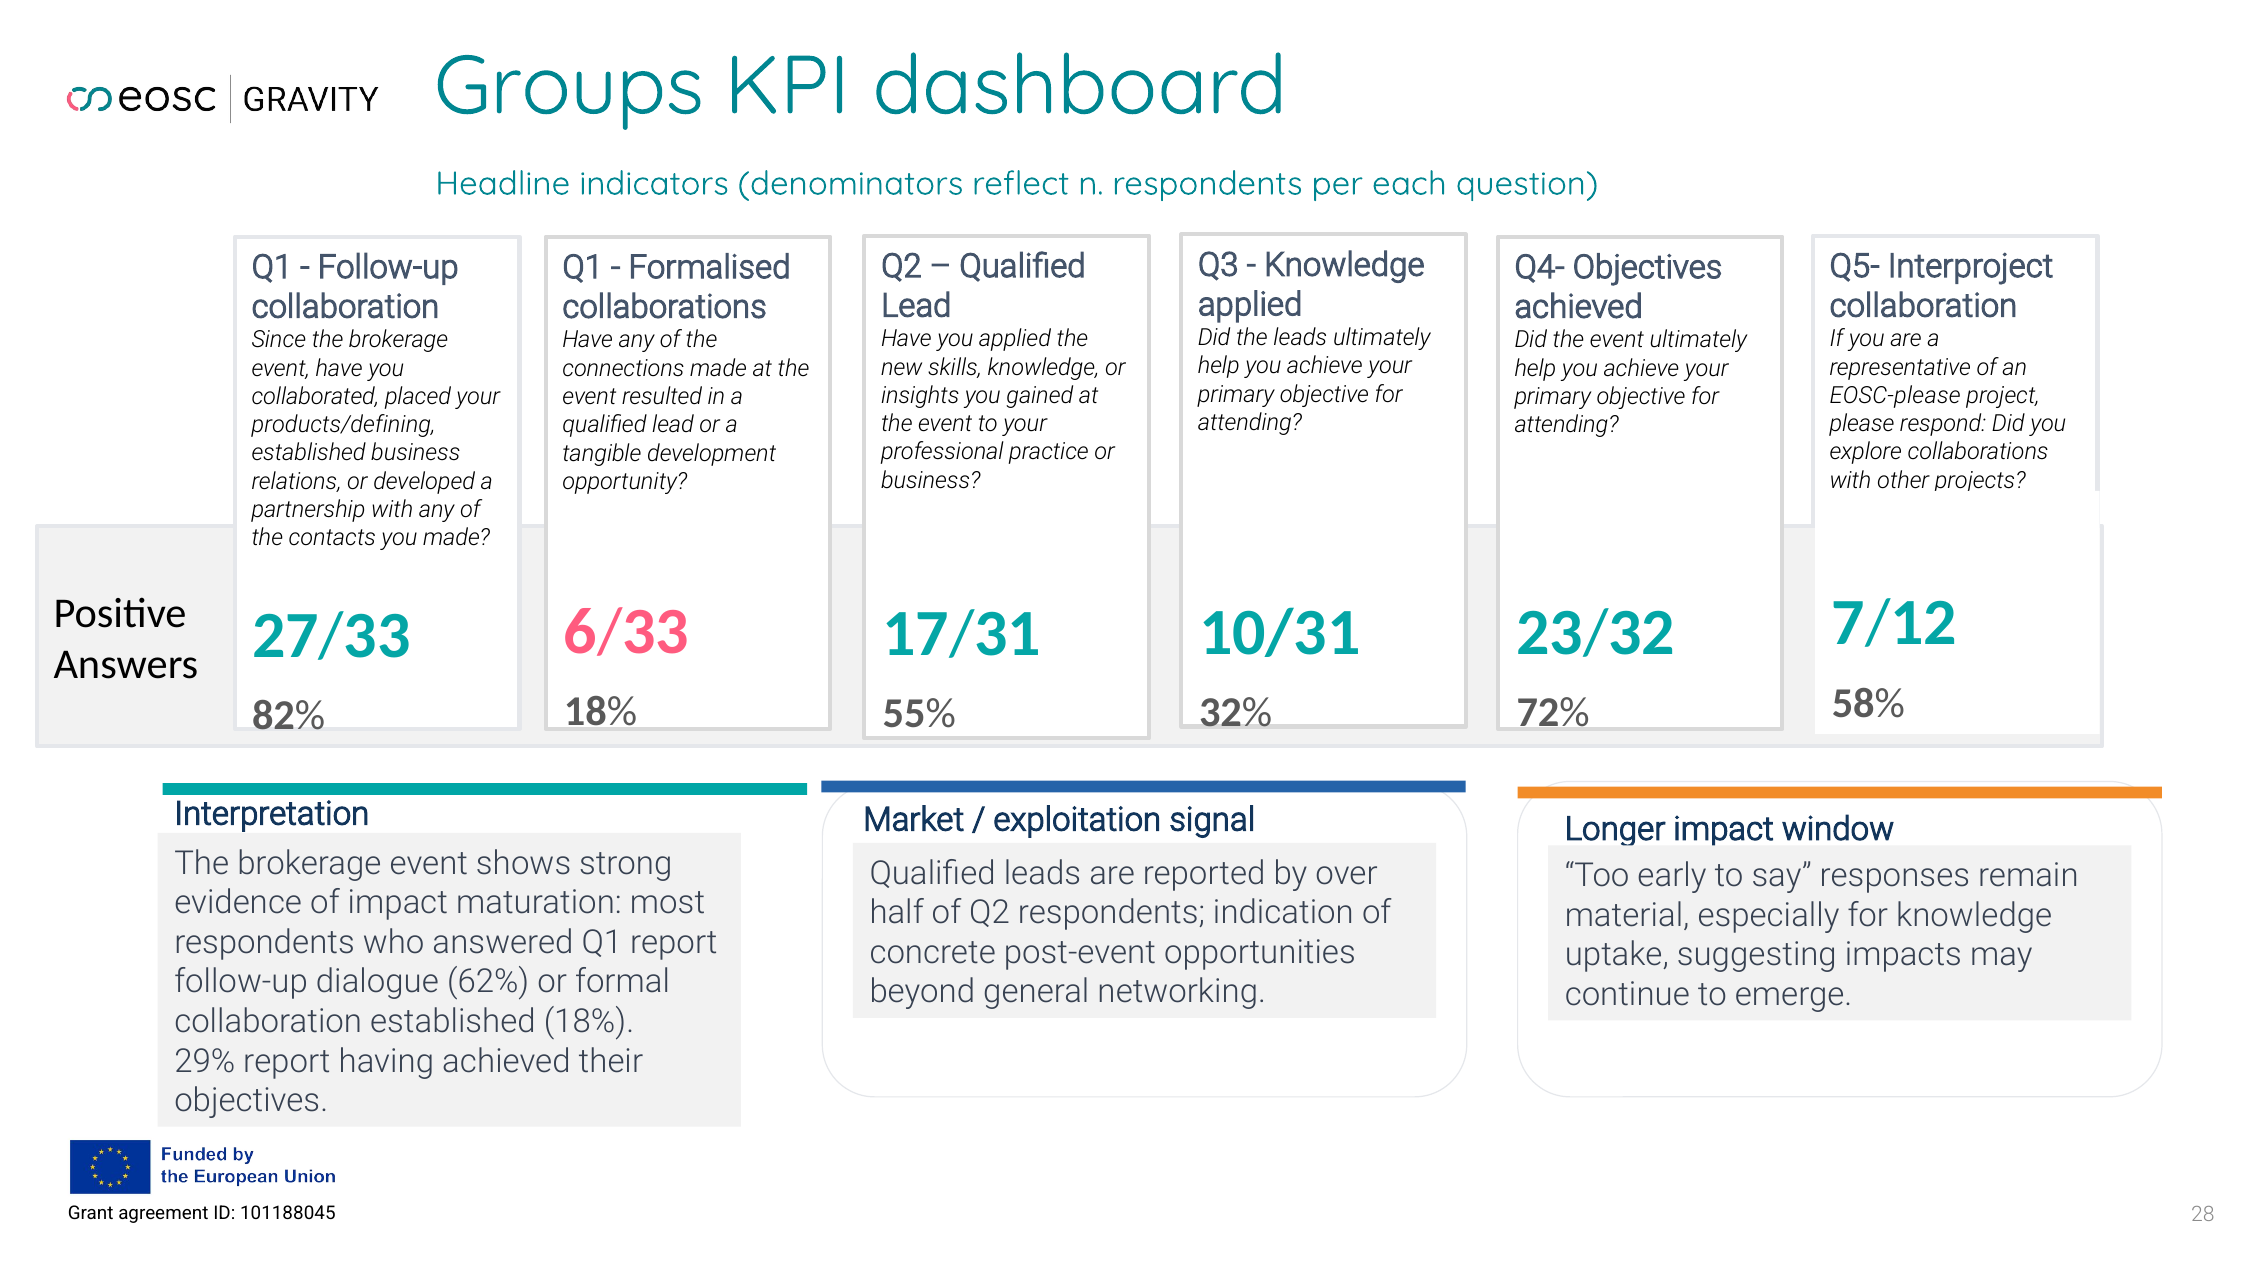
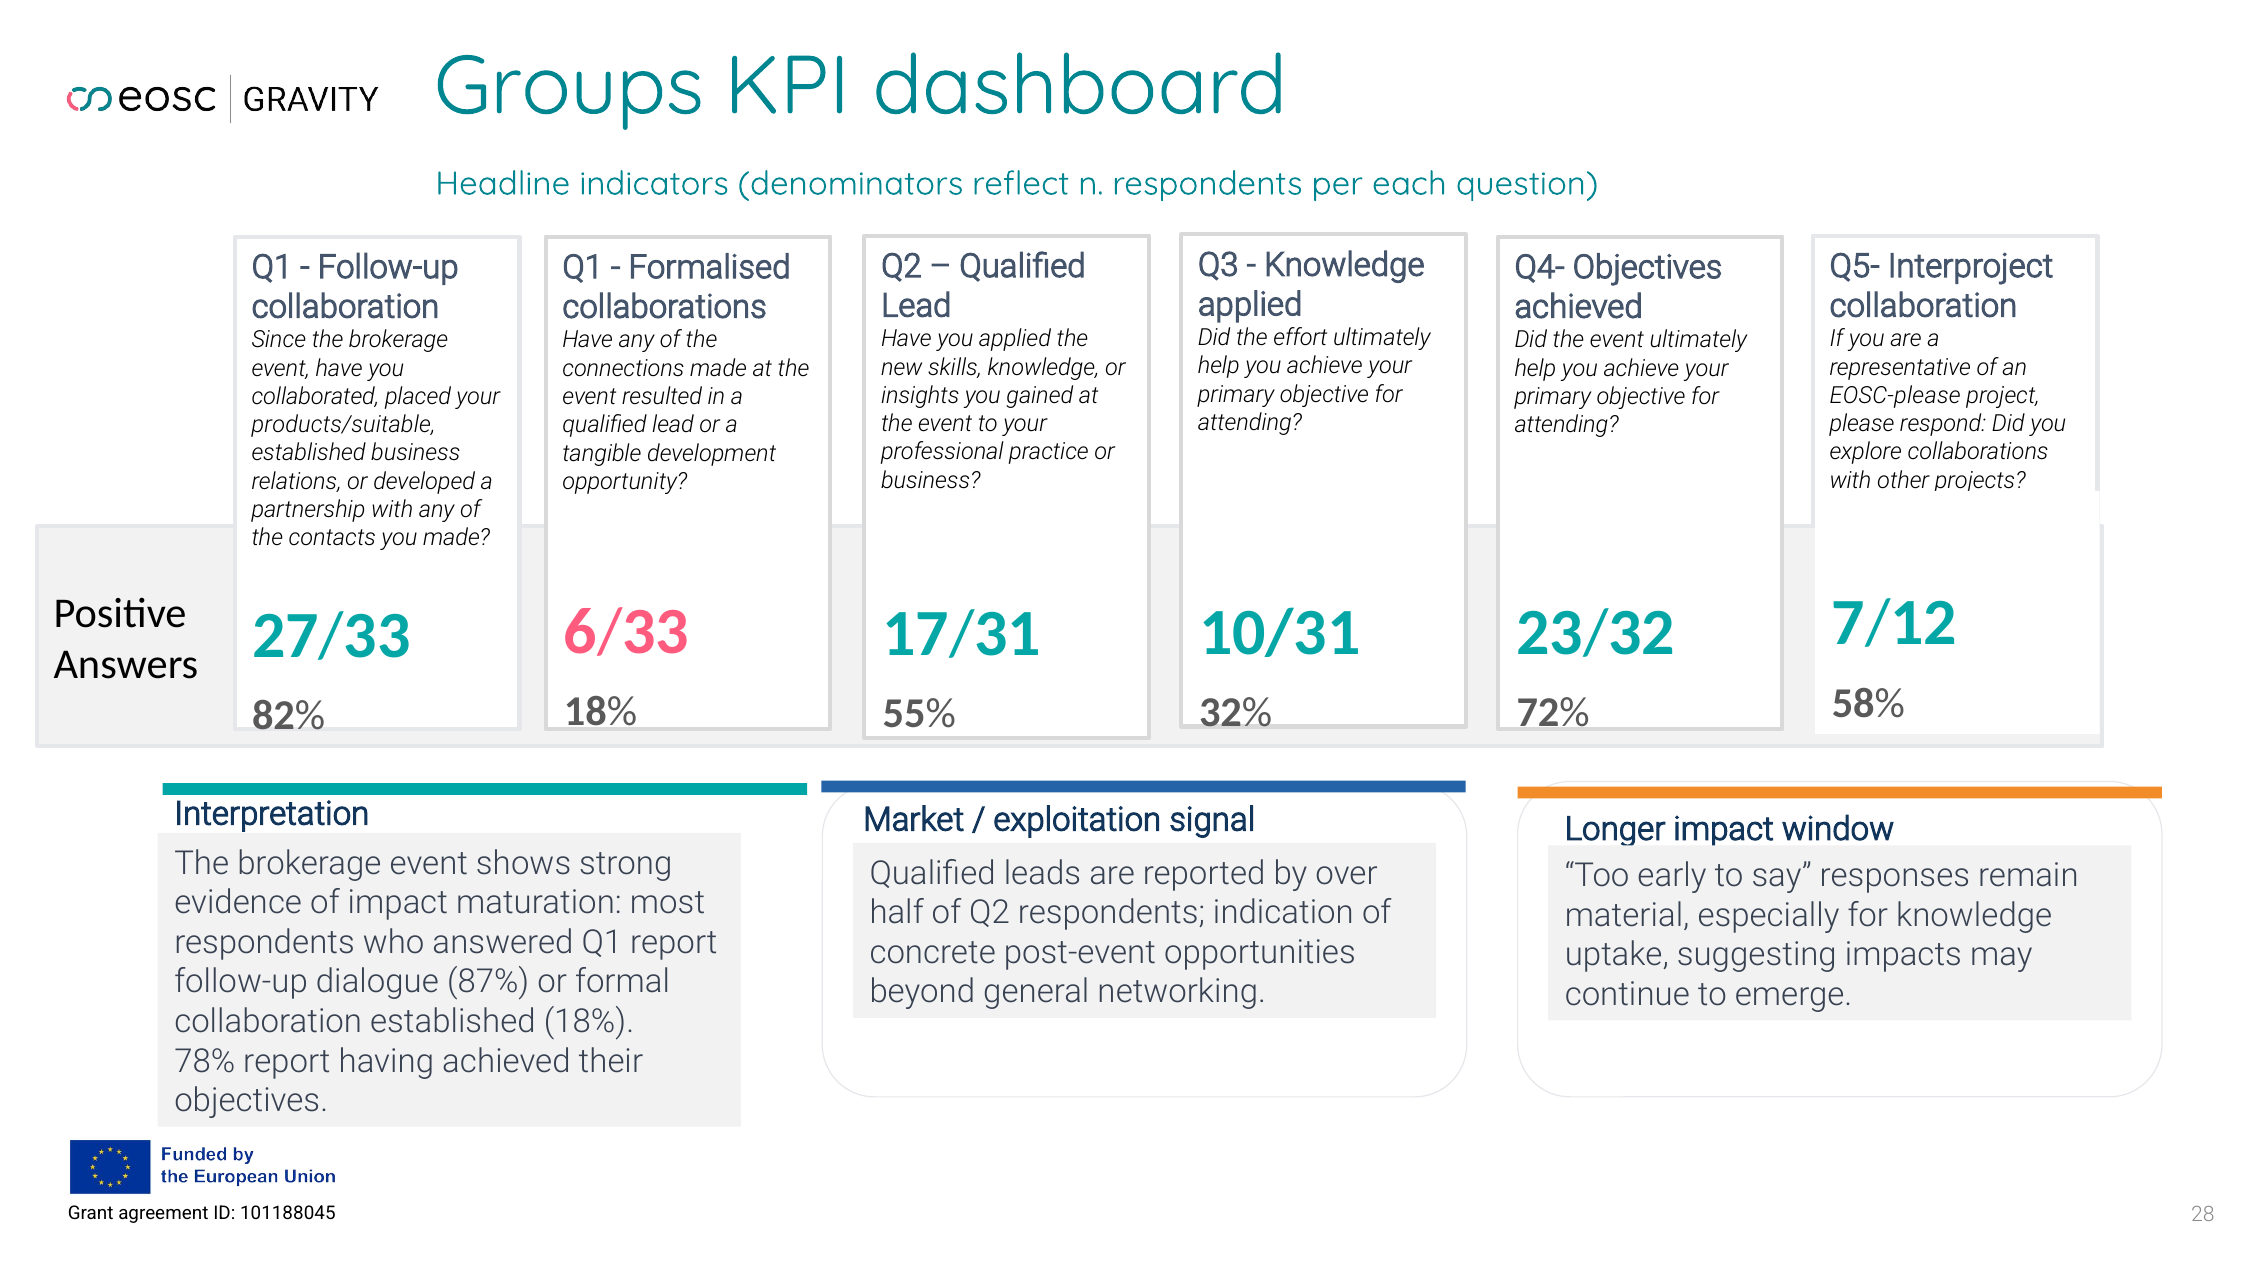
the leads: leads -> effort (1300, 338)
products/defining: products/defining -> products/suitable (344, 425)
62%: 62% -> 87% (488, 982)
29%: 29% -> 78% (205, 1061)
